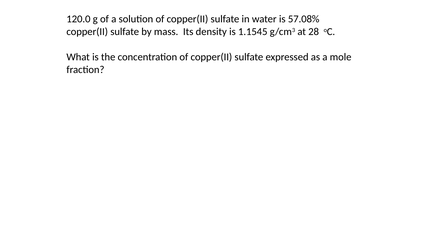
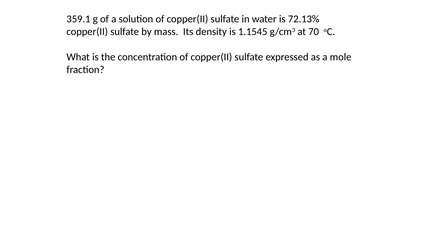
120.0: 120.0 -> 359.1 (78, 19)
57.08%: 57.08% -> 72.13% (304, 19)
28: 28 -> 70 (314, 32)
